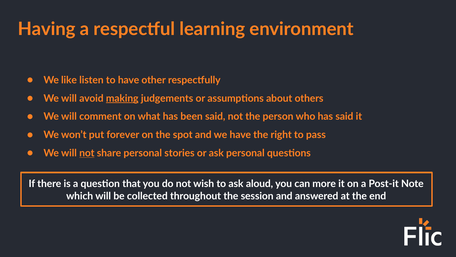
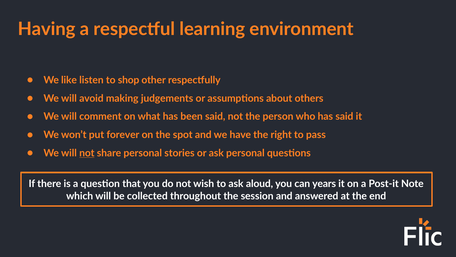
to have: have -> shop (129, 80)
making underline: present -> none (122, 98)
more: more -> years (324, 183)
